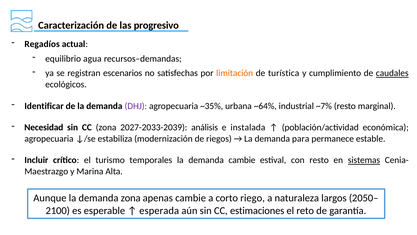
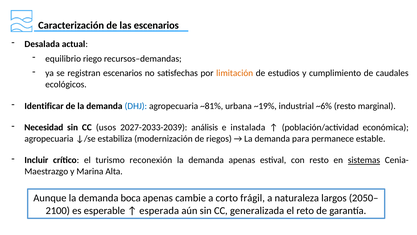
las progresivo: progresivo -> escenarios (156, 25)
Regadíos: Regadíos -> Desalada (42, 44)
agua: agua -> riego (92, 59)
turística: turística -> estudios (284, 73)
caudales underline: present -> none (392, 73)
DHJ colour: purple -> blue (136, 106)
~35%: ~35% -> ~81% (212, 106)
~64%: ~64% -> ~19% (265, 106)
~7%: ~7% -> ~6% (324, 106)
CC zona: zona -> usos (106, 127)
temporales: temporales -> reconexión (151, 160)
demanda cambie: cambie -> apenas (242, 160)
demanda zona: zona -> boca (131, 198)
riego: riego -> frágil (253, 198)
estimaciones: estimaciones -> generalizada (257, 210)
